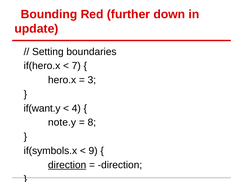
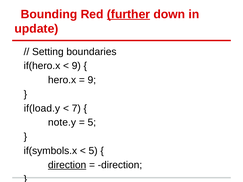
further underline: none -> present (129, 14)
7: 7 -> 9 (76, 66)
3: 3 -> 9 (92, 80)
if(want.y: if(want.y -> if(load.y (42, 108)
4: 4 -> 7 (76, 108)
8: 8 -> 5 (92, 123)
9: 9 -> 5 (93, 151)
